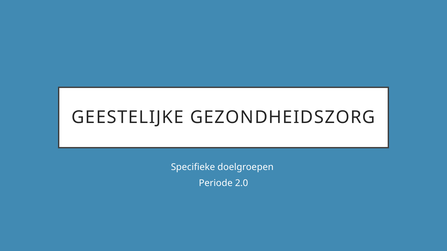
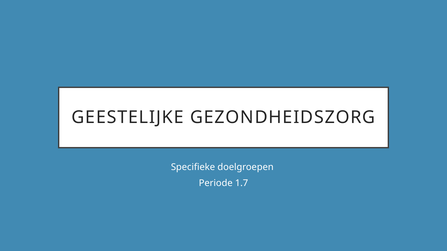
2.0: 2.0 -> 1.7 (242, 183)
